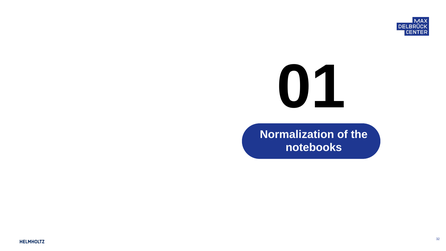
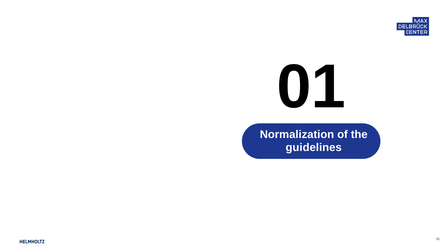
notebooks: notebooks -> guidelines (314, 147)
